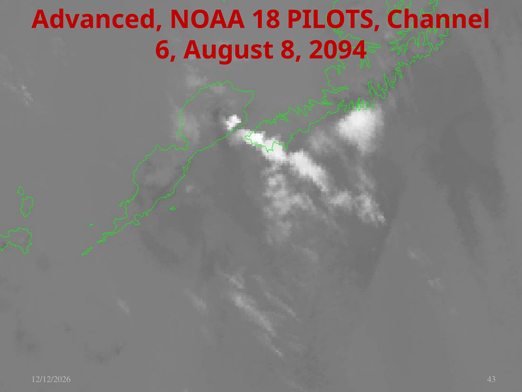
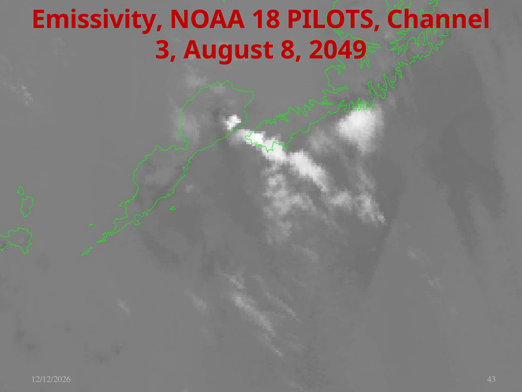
Advanced: Advanced -> Emissivity (97, 20)
6: 6 -> 3 (166, 50)
2094: 2094 -> 2049 (338, 50)
